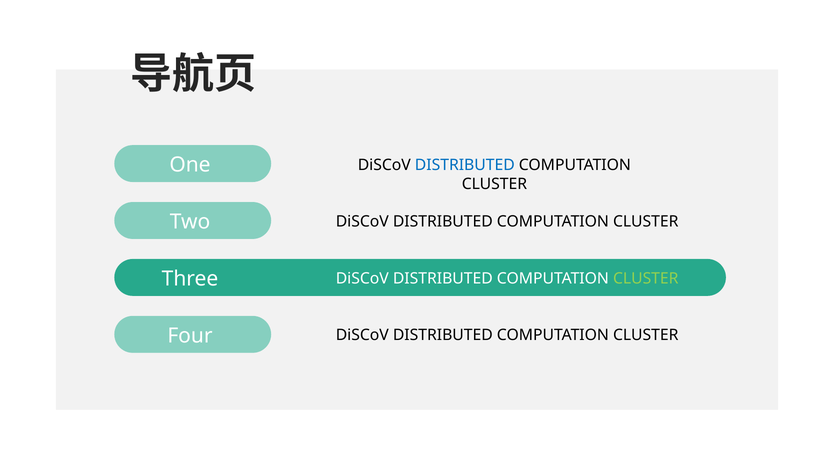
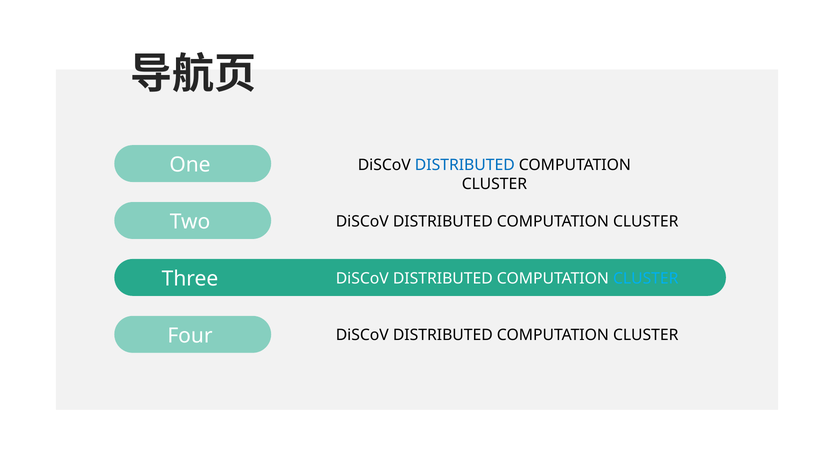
CLUSTER colour: light green -> light blue (646, 278)
